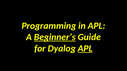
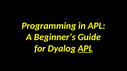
Beginner’s underline: present -> none (55, 37)
